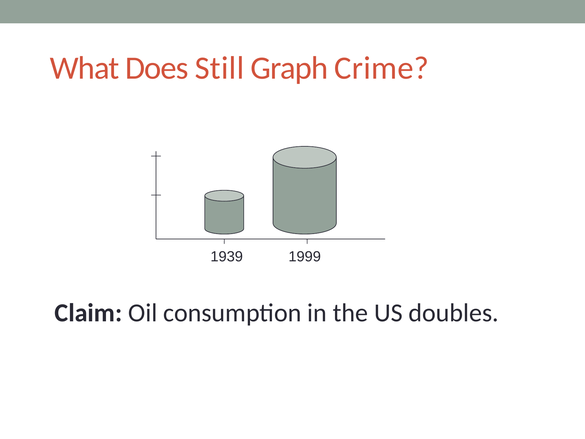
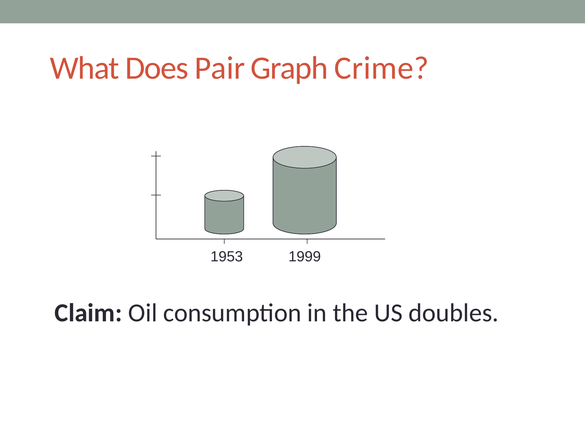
Still: Still -> Pair (220, 68)
1939: 1939 -> 1953 (227, 256)
